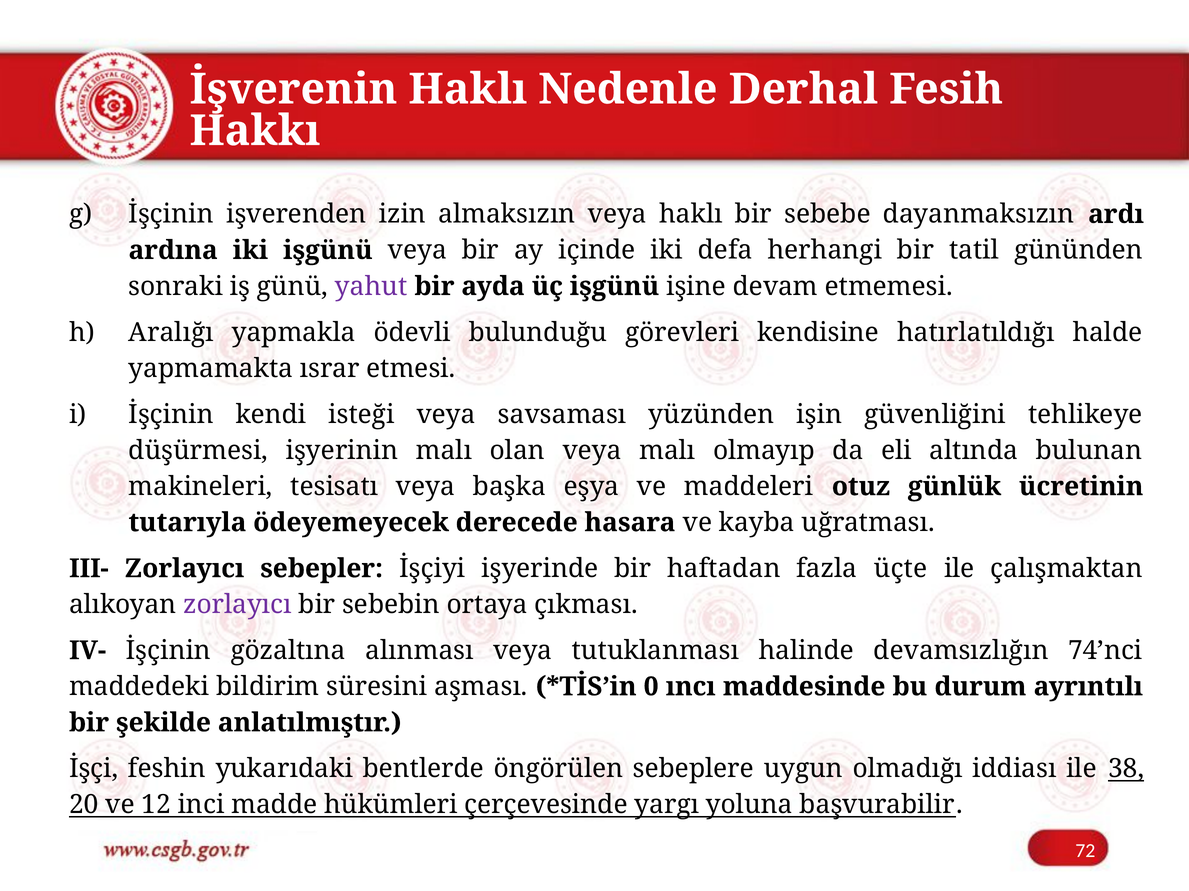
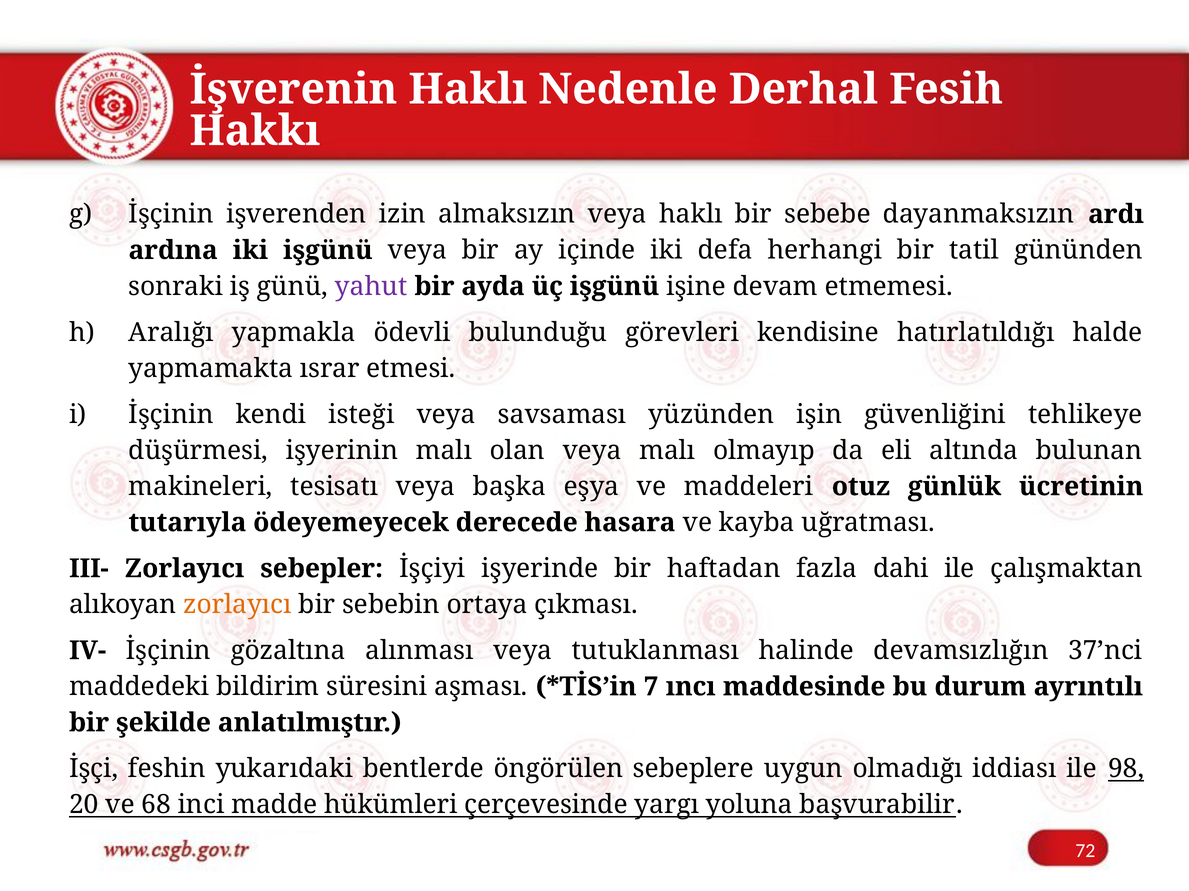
üçte: üçte -> dahi (901, 569)
zorlayıcı colour: purple -> orange (238, 605)
74’nci: 74’nci -> 37’nci (1105, 651)
0: 0 -> 7 (651, 687)
38: 38 -> 98 (1126, 769)
12: 12 -> 68 (156, 805)
